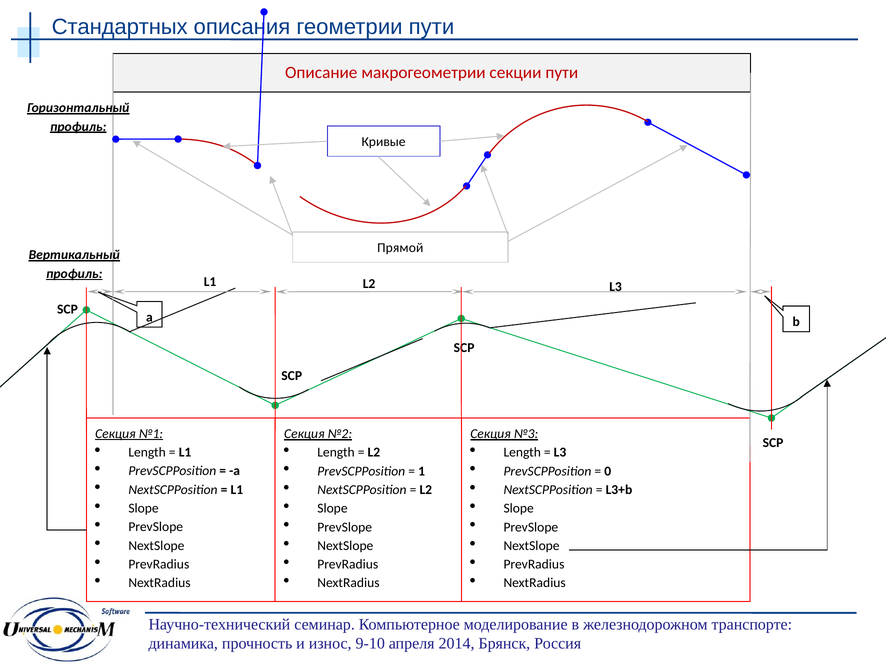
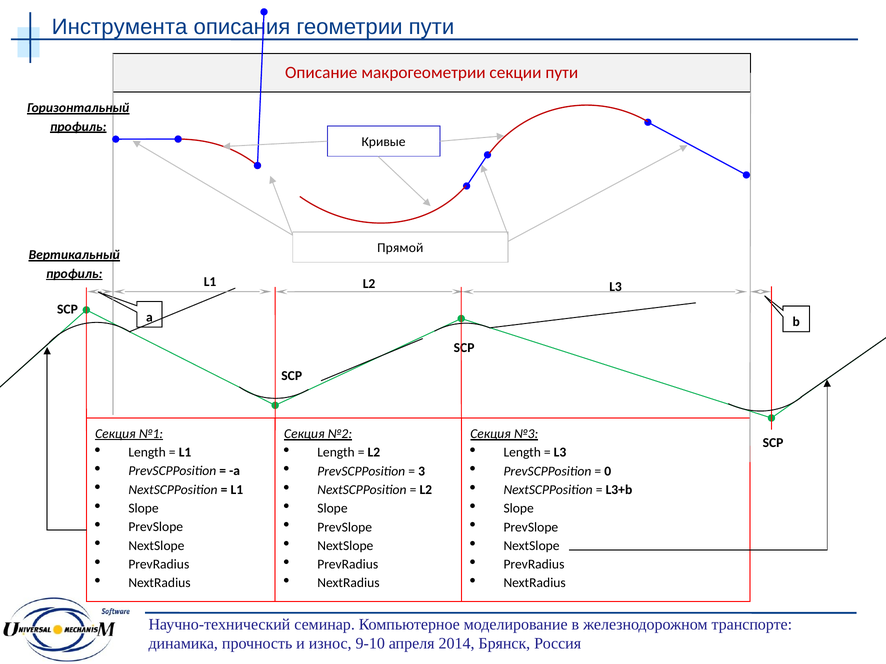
Стандартных: Стандартных -> Инструмента (120, 27)
1: 1 -> 3 (422, 471)
